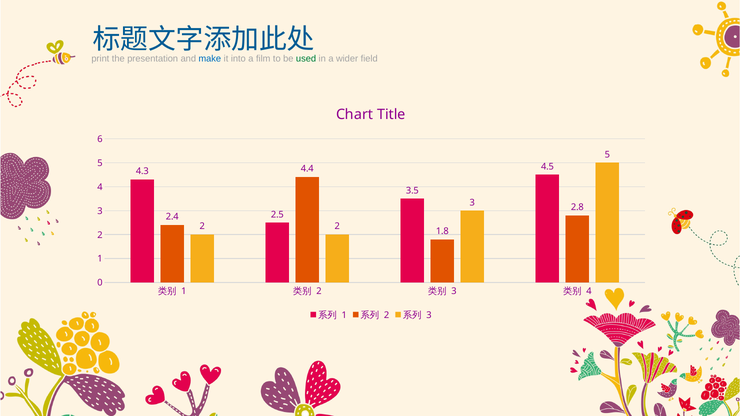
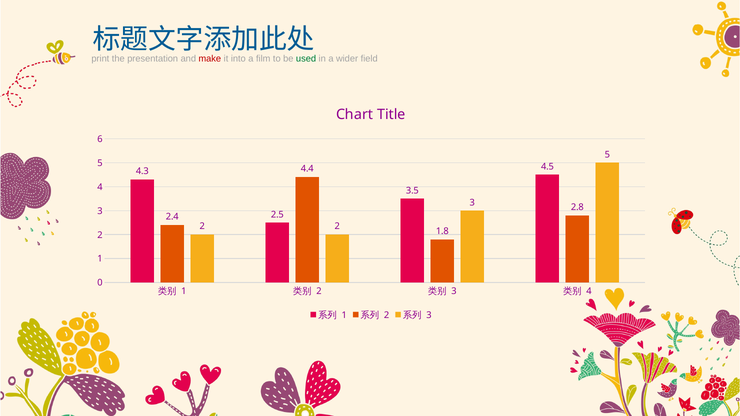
make colour: blue -> red (210, 59)
